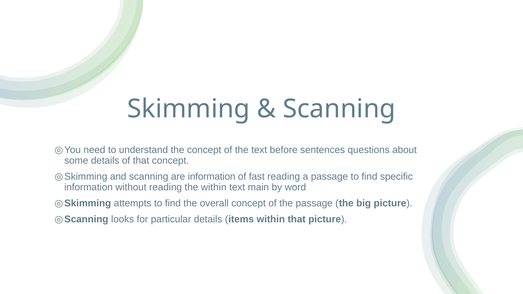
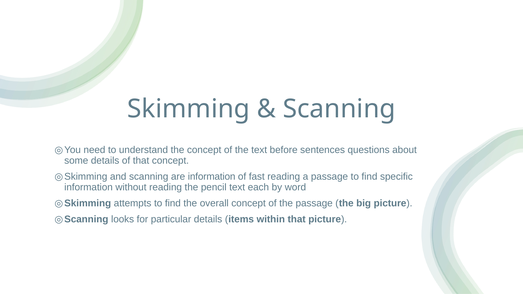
the within: within -> pencil (214, 187)
main: main -> each (258, 187)
